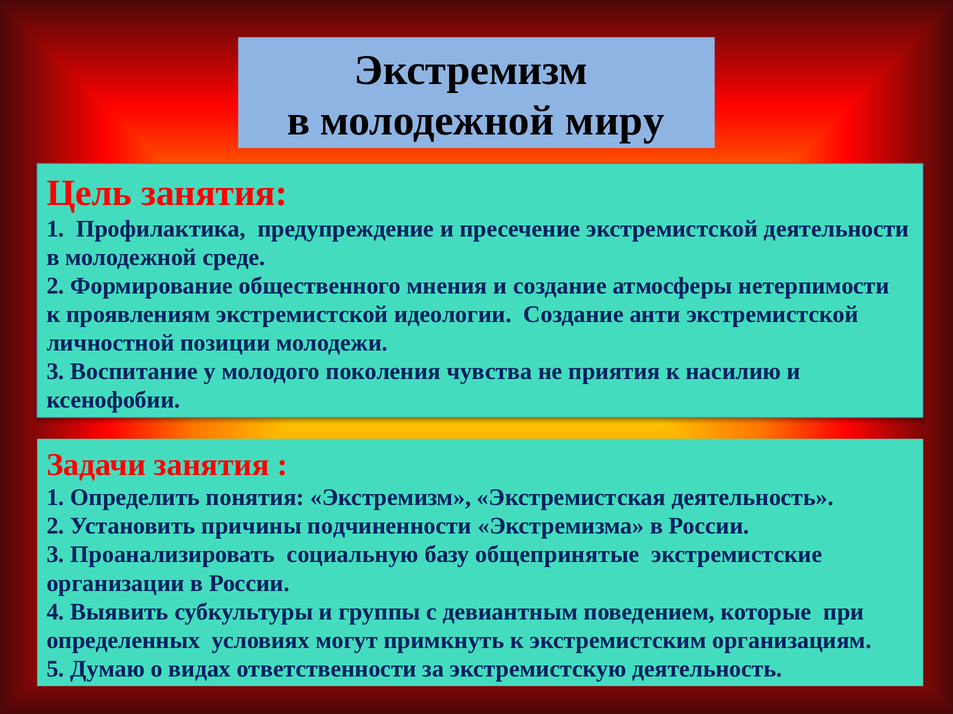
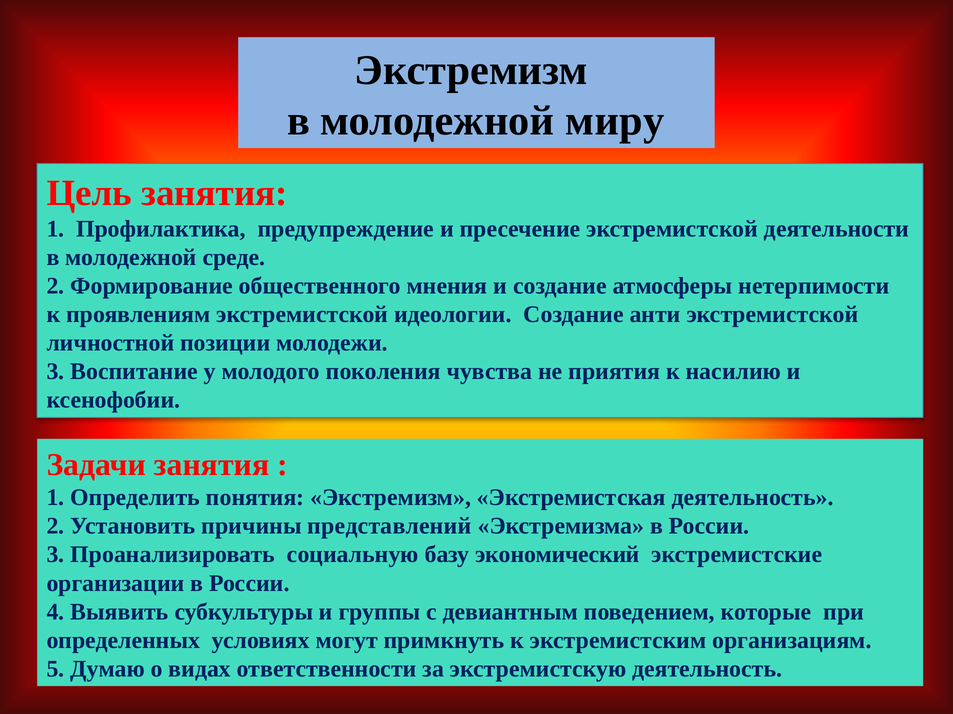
подчиненности: подчиненности -> представлений (389, 527)
общепринятые: общепринятые -> экономический (558, 555)
